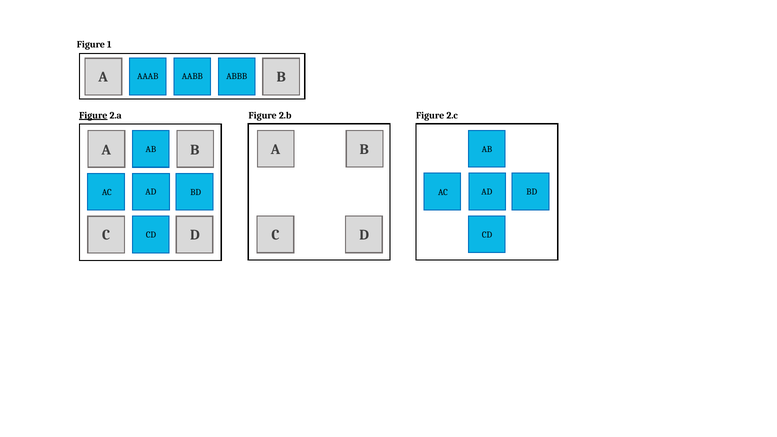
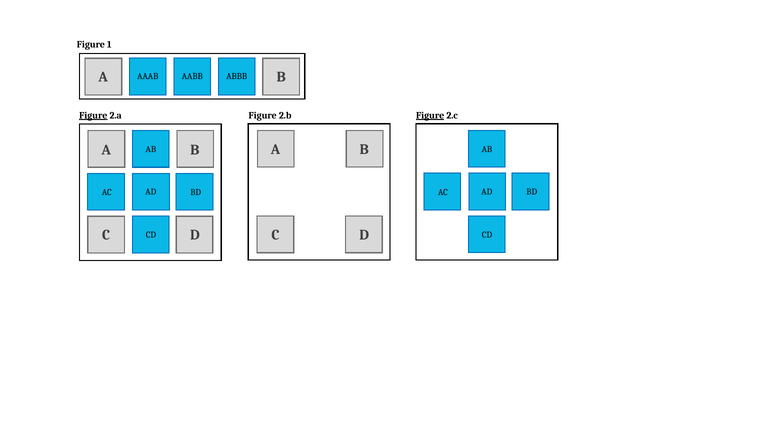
Figure underline: none -> present (430, 115)
